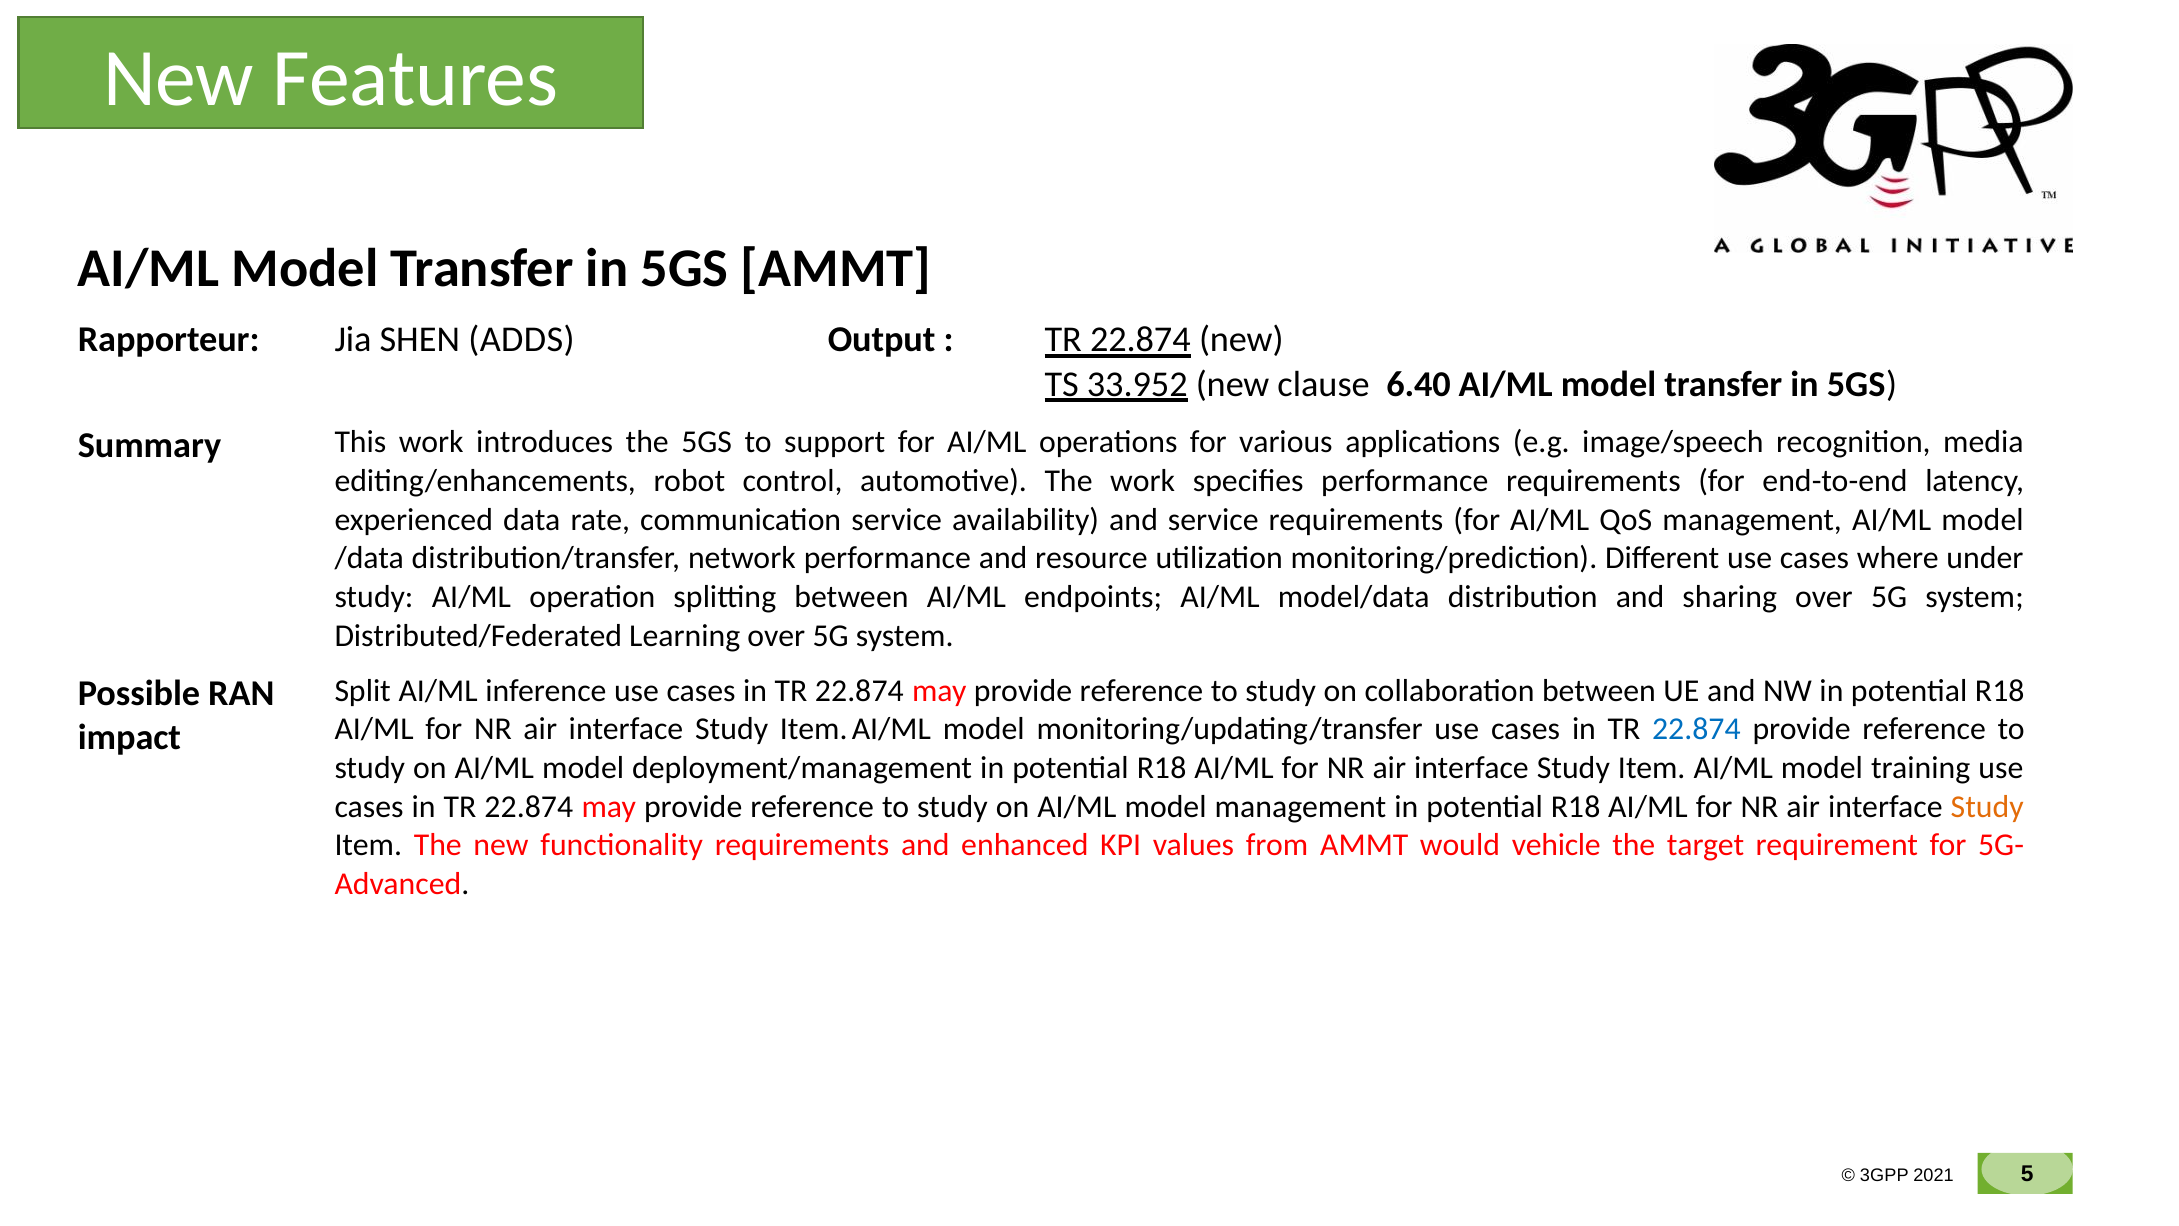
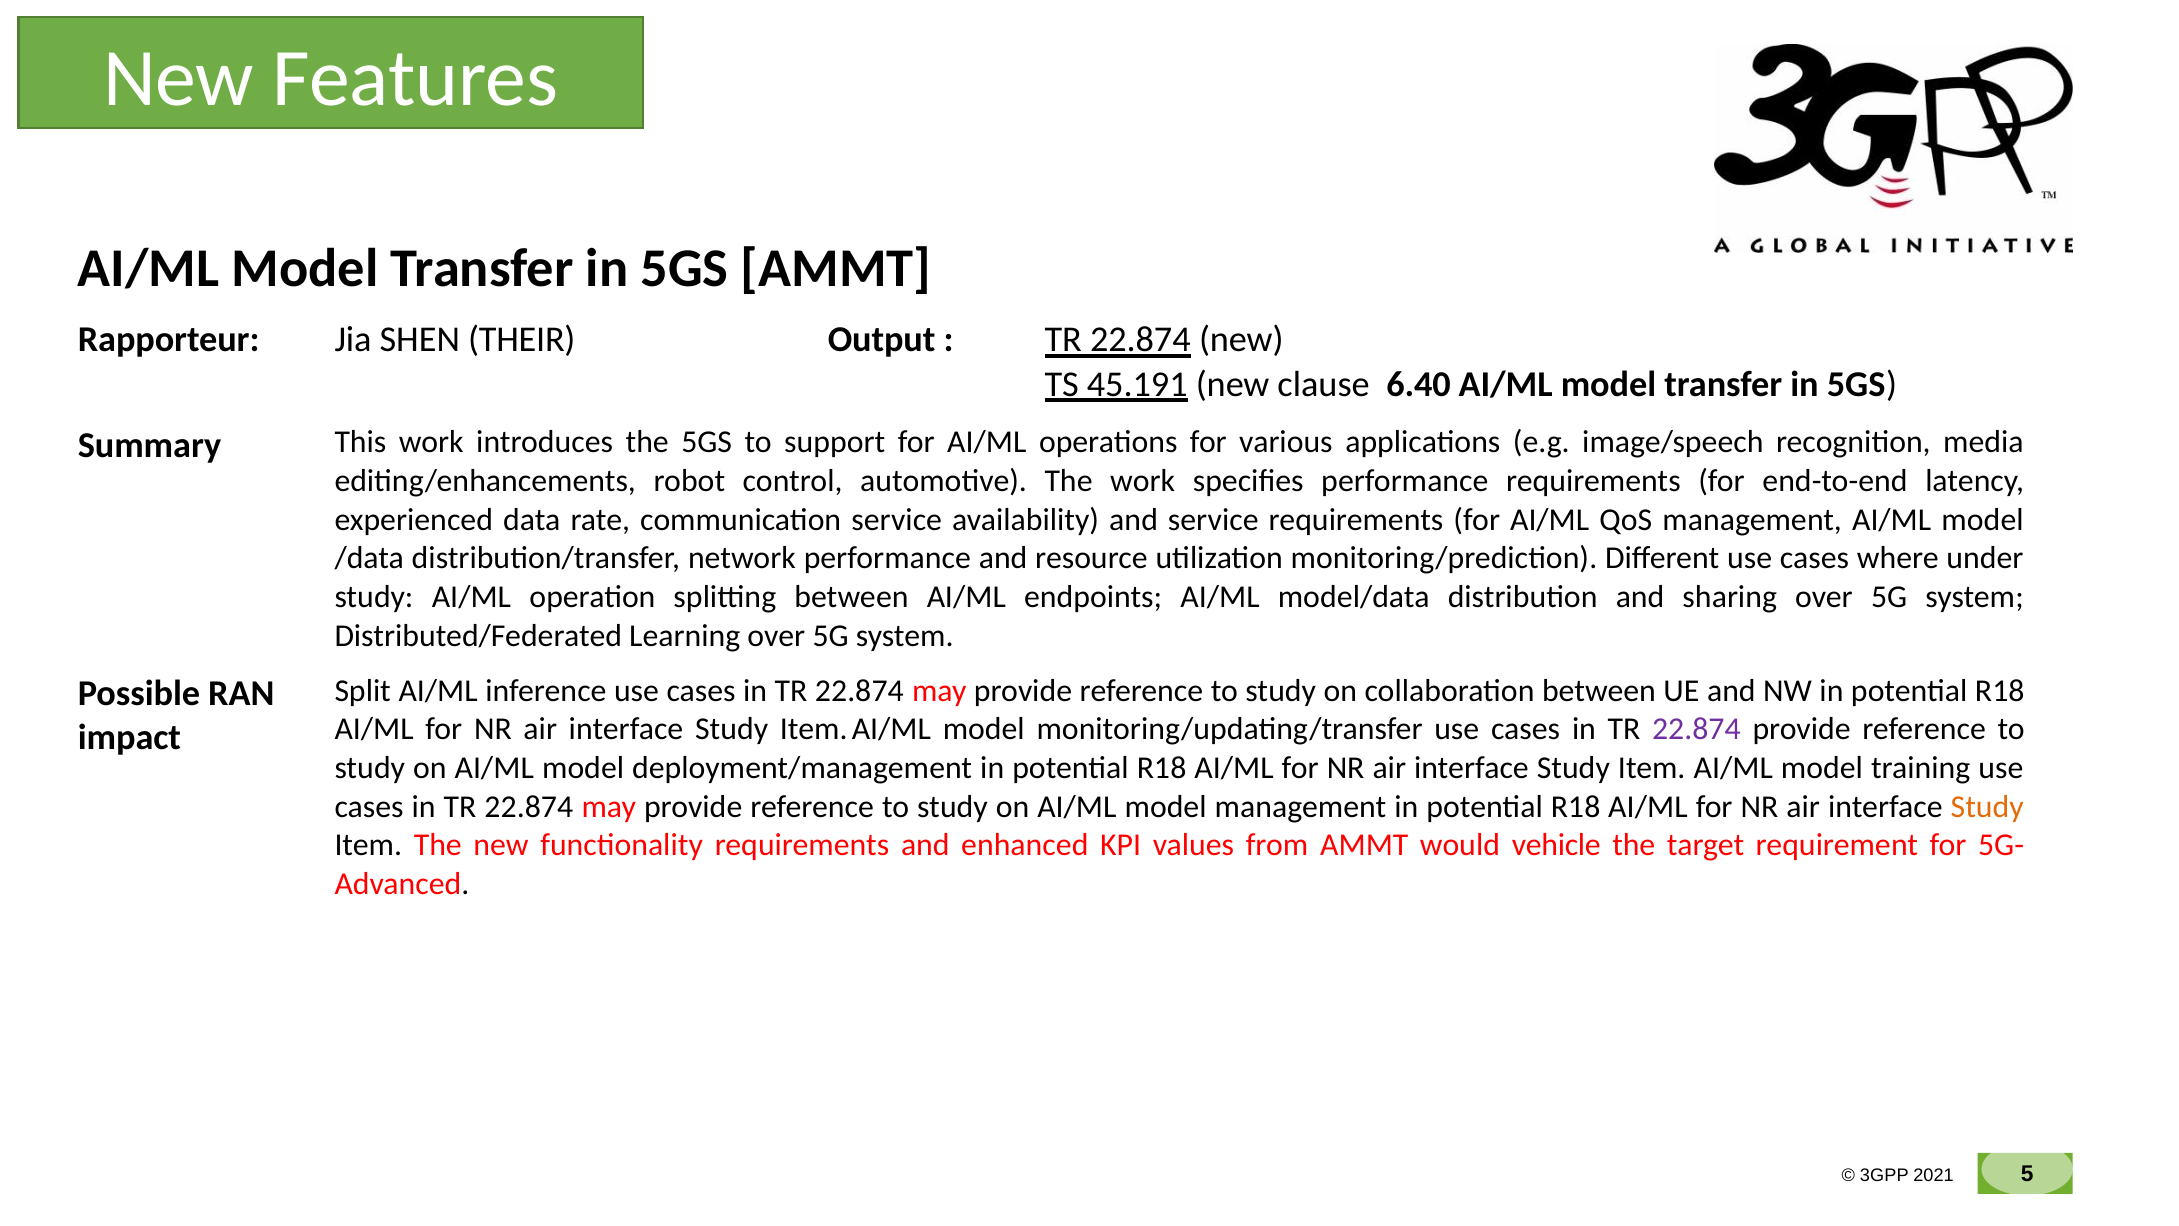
ADDS: ADDS -> THEIR (522, 340)
33.952: 33.952 -> 45.191 (1137, 384)
22.874 colour: blue -> purple (1696, 729)
